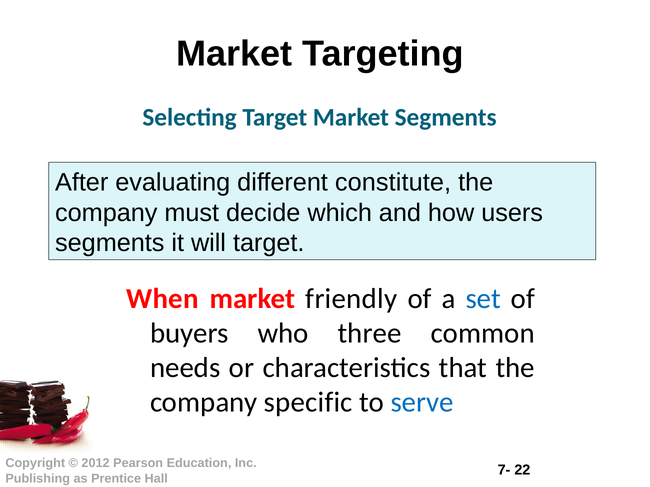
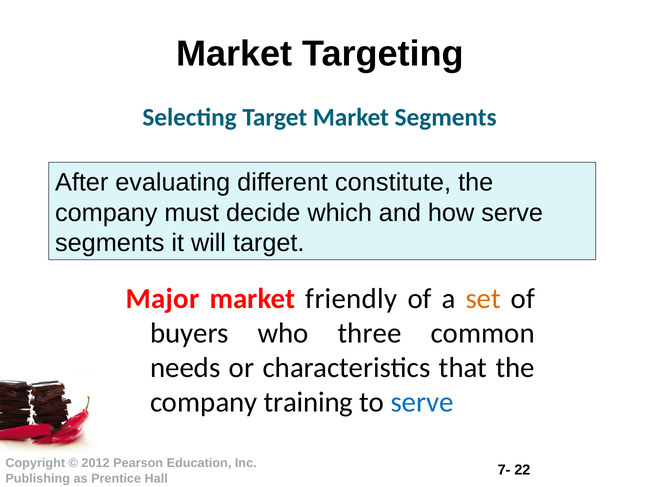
how users: users -> serve (512, 213)
When: When -> Major (163, 299)
set colour: blue -> orange (483, 299)
specific: specific -> training (308, 403)
